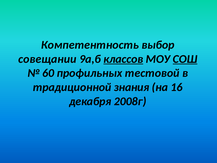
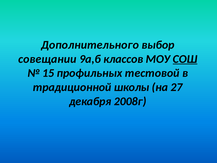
Компетентность: Компетентность -> Дополнительного (90, 45)
классов underline: present -> none (123, 59)
60: 60 -> 15 (48, 73)
знания: знания -> школы (132, 87)
16: 16 -> 27 (177, 87)
